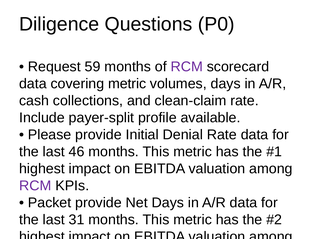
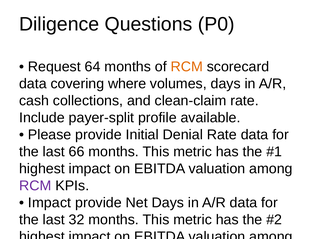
59: 59 -> 64 (93, 67)
RCM colour: purple -> orange (187, 67)
covering metric: metric -> where (127, 84)
46: 46 -> 66 (77, 152)
Packet: Packet -> Impact (50, 203)
31: 31 -> 32 (77, 220)
